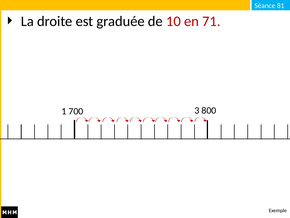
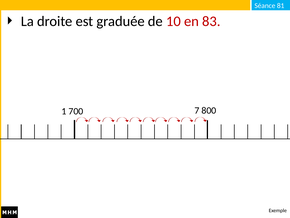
71: 71 -> 83 (211, 21)
3: 3 -> 7 (197, 110)
